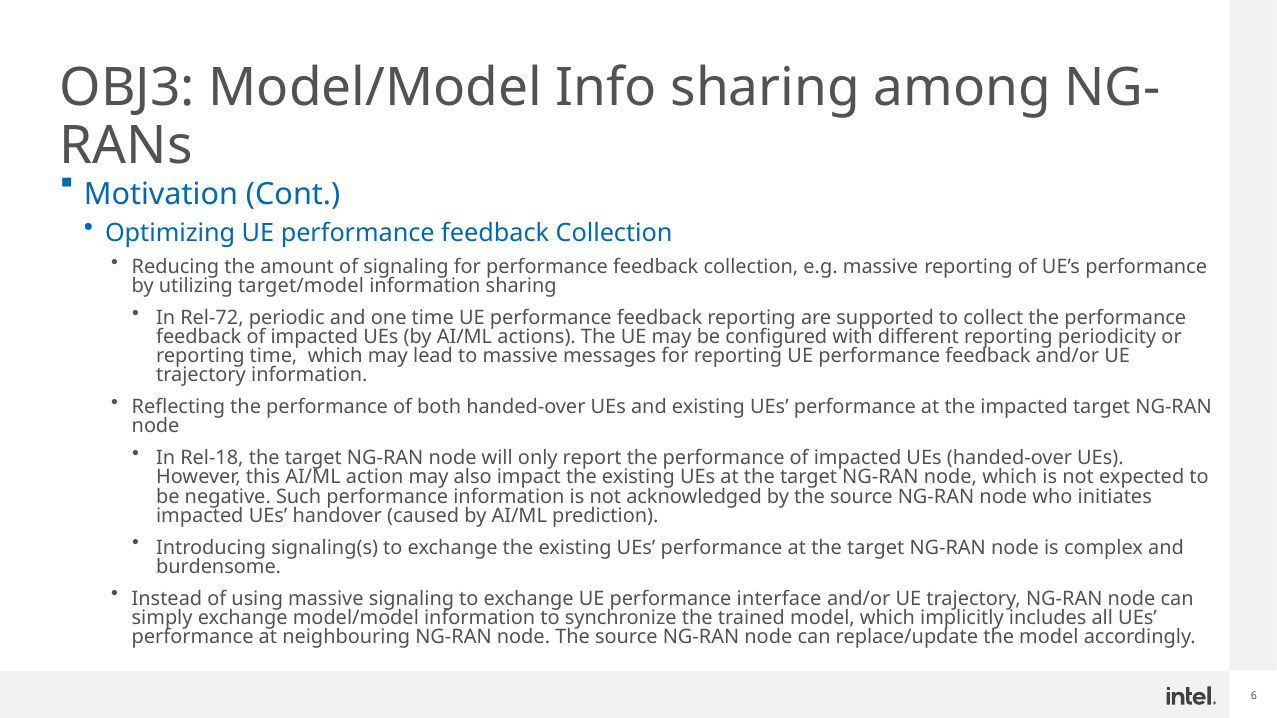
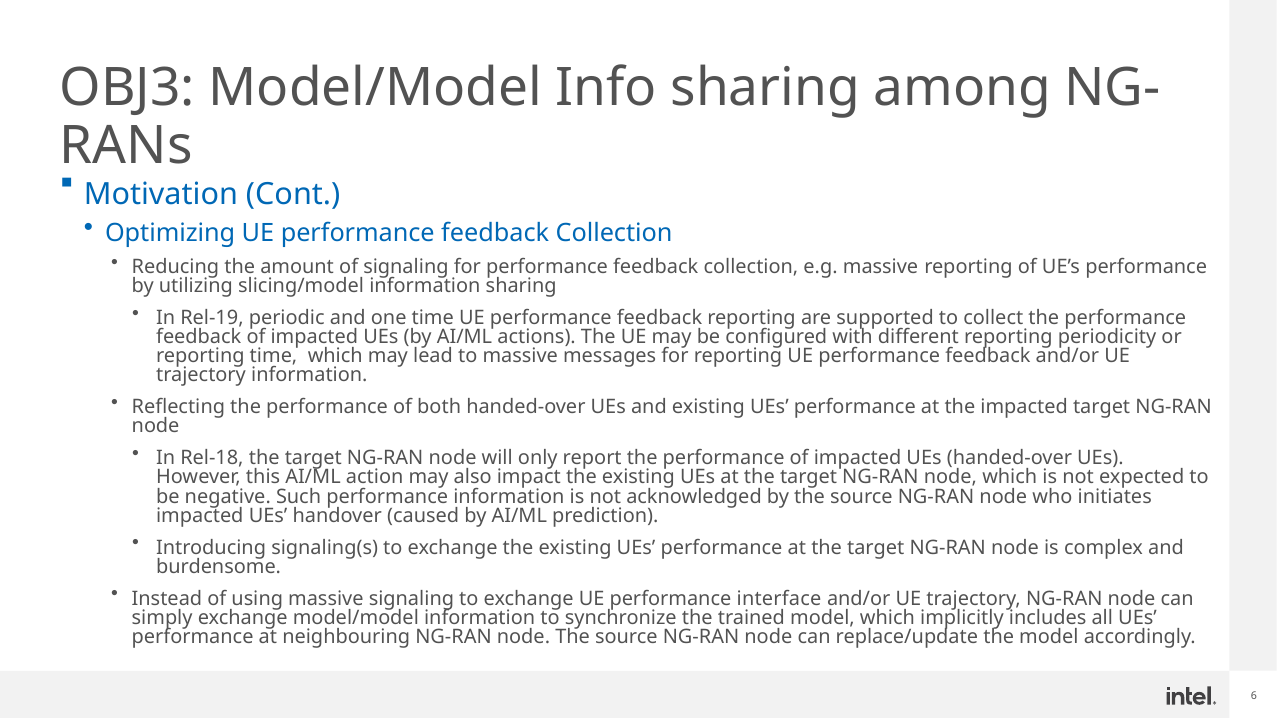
target/model: target/model -> slicing/model (301, 286)
Rel-72: Rel-72 -> Rel-19 (212, 318)
